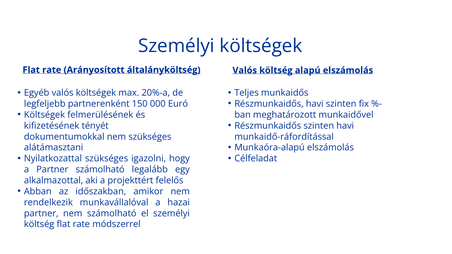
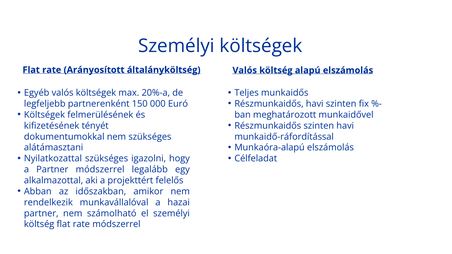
Partner számolható: számolható -> módszerrel (100, 170)
